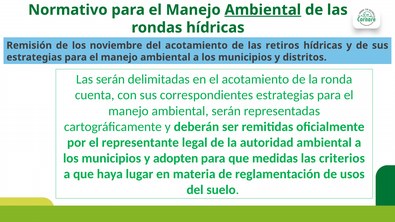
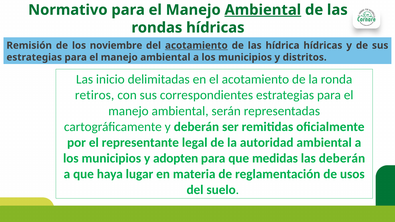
acotamiento underline: none -> present (196, 45)
retiros: retiros -> hídrica (283, 45)
Las serán: serán -> inicio (110, 79)
cuenta: cuenta -> retiros (95, 95)
las criterios: criterios -> deberán (342, 158)
